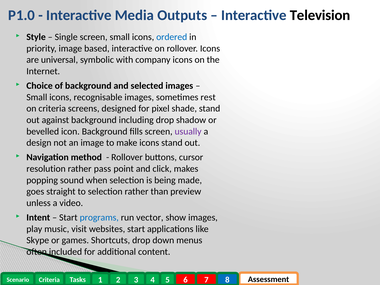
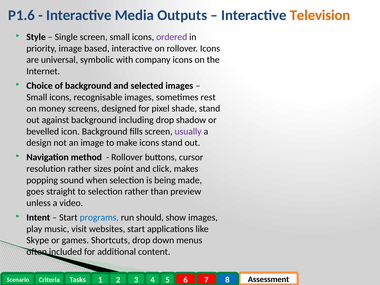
P1.0: P1.0 -> P1.6 (22, 15)
Television colour: black -> orange (320, 15)
ordered colour: blue -> purple (172, 37)
on criteria: criteria -> money (52, 109)
pass: pass -> sizes (103, 169)
vector: vector -> should (150, 218)
